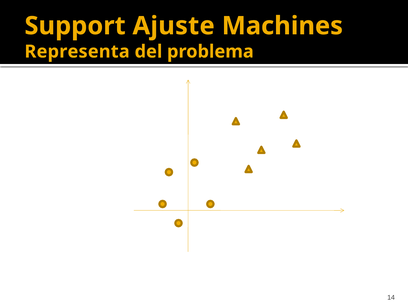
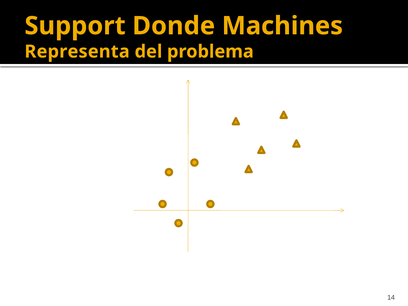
Ajuste: Ajuste -> Donde (174, 26)
